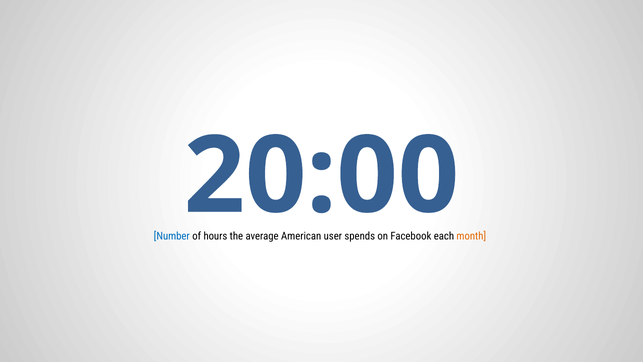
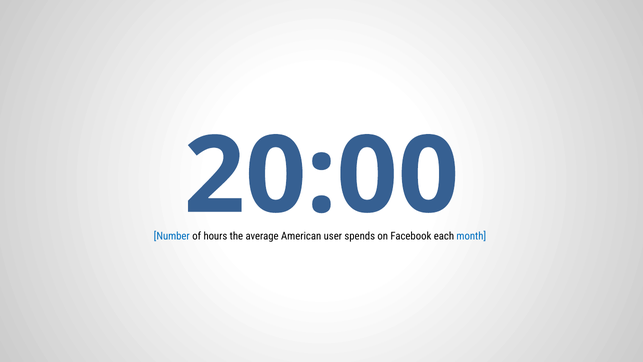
month colour: orange -> blue (471, 236)
